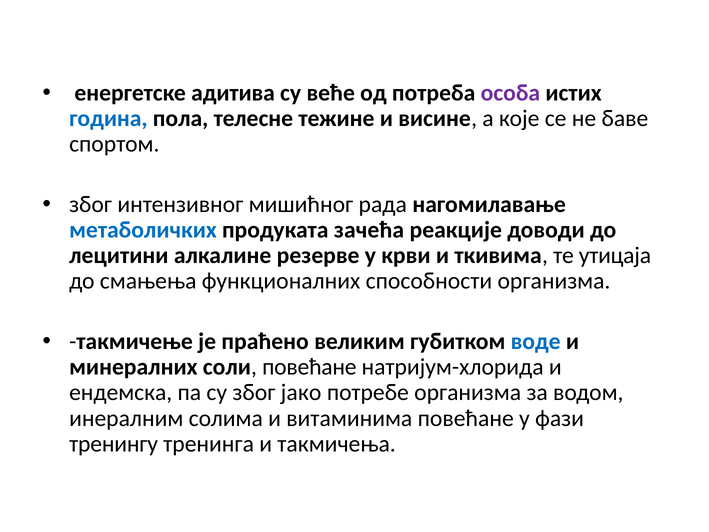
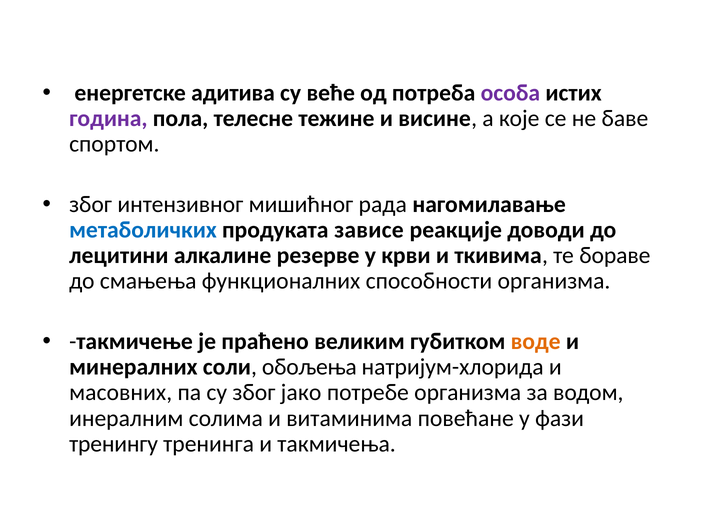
година colour: blue -> purple (108, 119)
зачећа: зачећа -> зависе (369, 230)
утицаја: утицаја -> бораве (615, 256)
воде colour: blue -> orange (536, 341)
соли повећане: повећане -> обољења (309, 367)
ендемска: ендемска -> масовних (121, 393)
